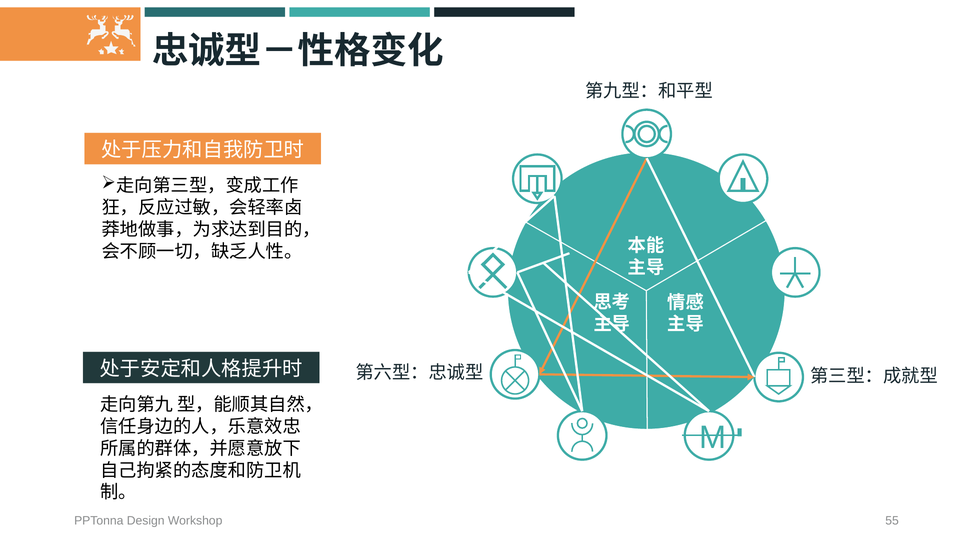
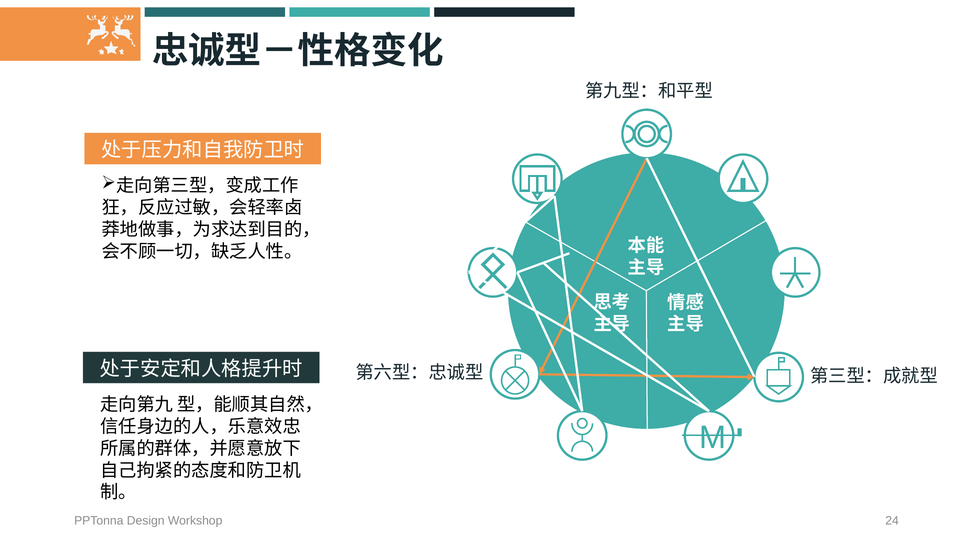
55: 55 -> 24 (892, 521)
